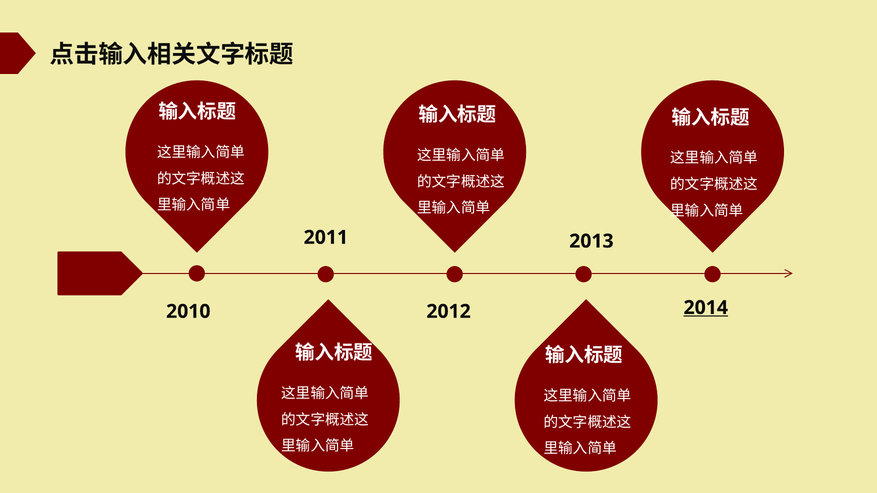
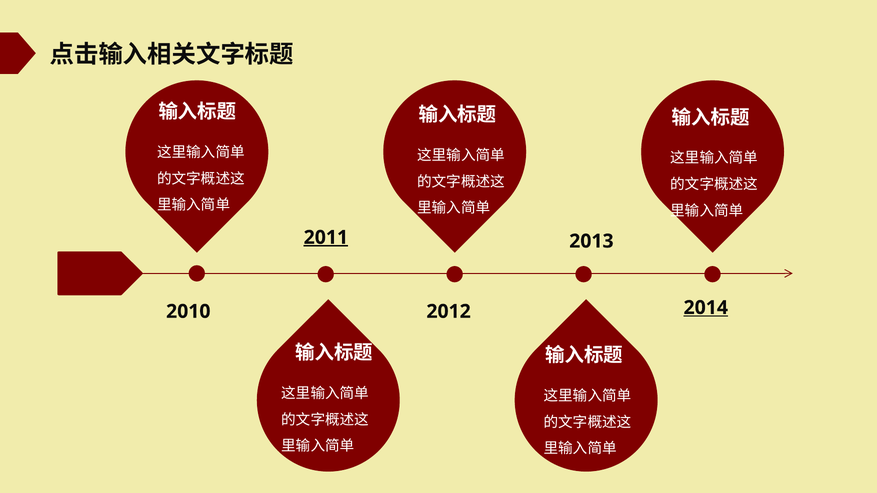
2011 underline: none -> present (326, 238)
